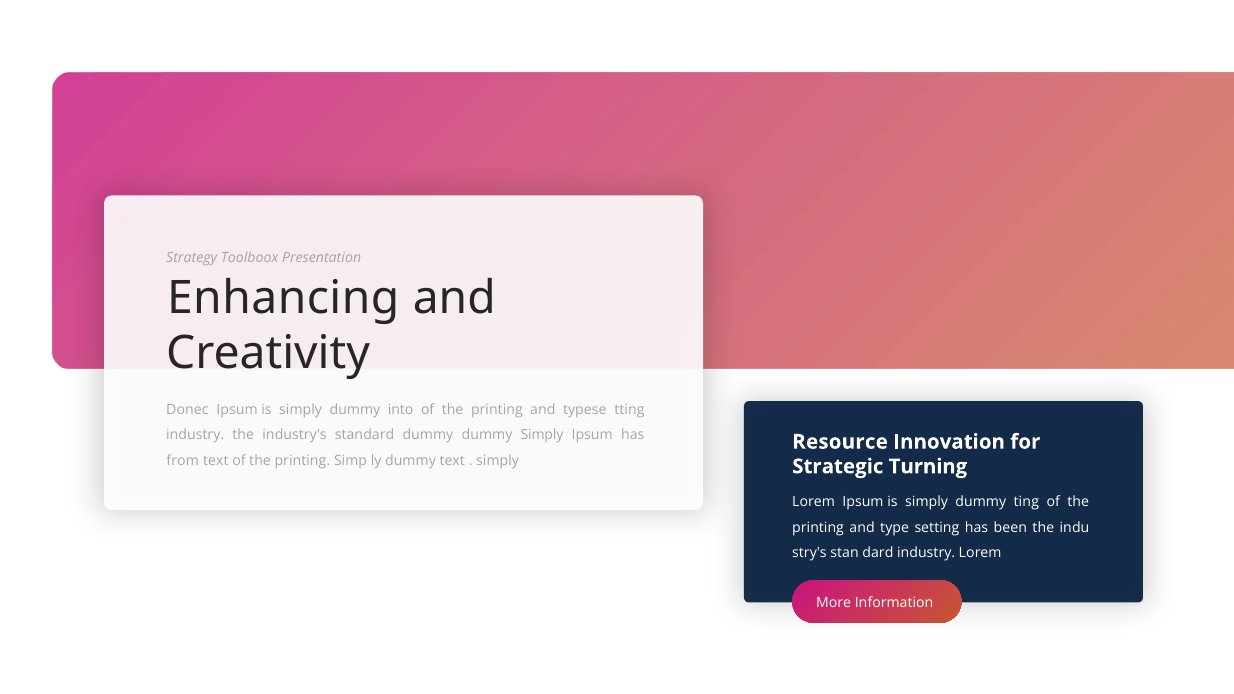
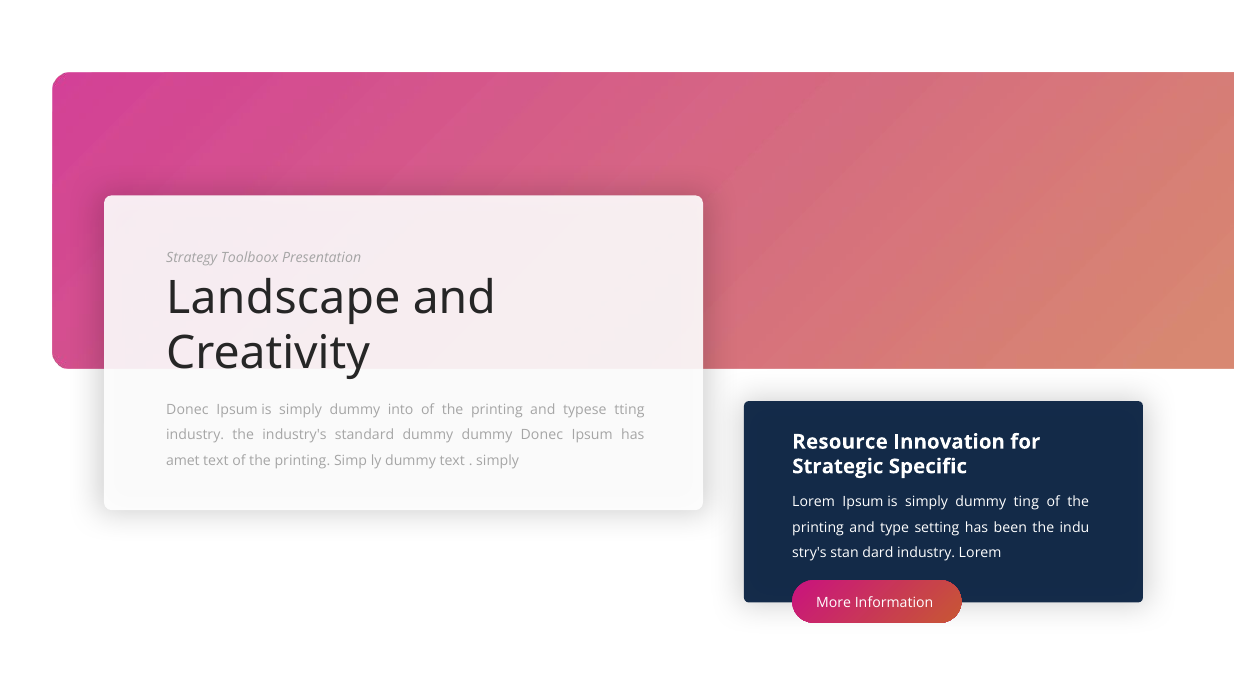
Enhancing: Enhancing -> Landscape (283, 298)
dummy Simply: Simply -> Donec (542, 435)
from: from -> amet (183, 461)
Turning: Turning -> Specific (928, 467)
